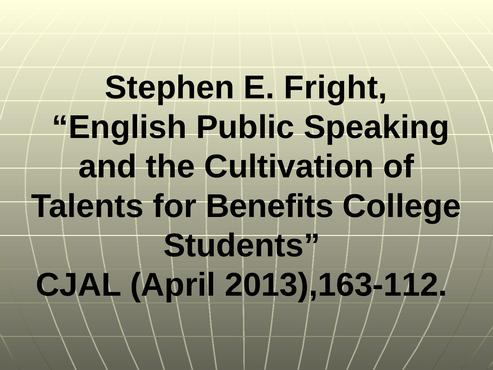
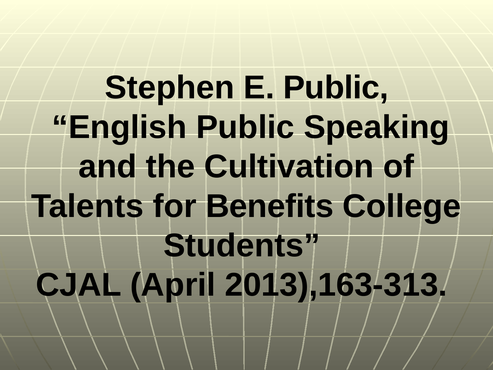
E Fright: Fright -> Public (336, 88)
2013),163-112: 2013),163-112 -> 2013),163-313 (336, 285)
